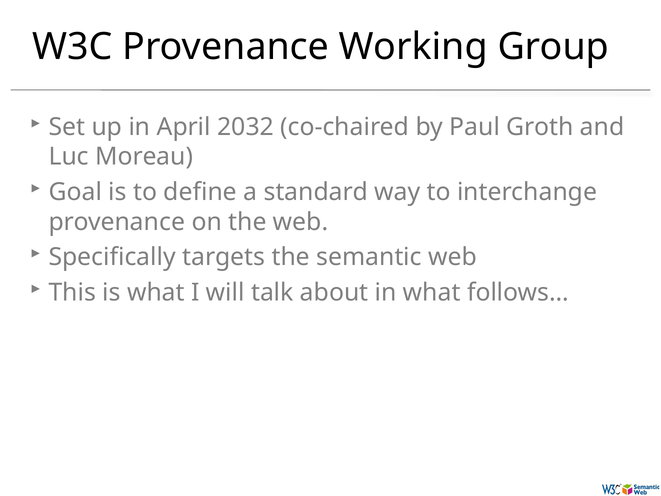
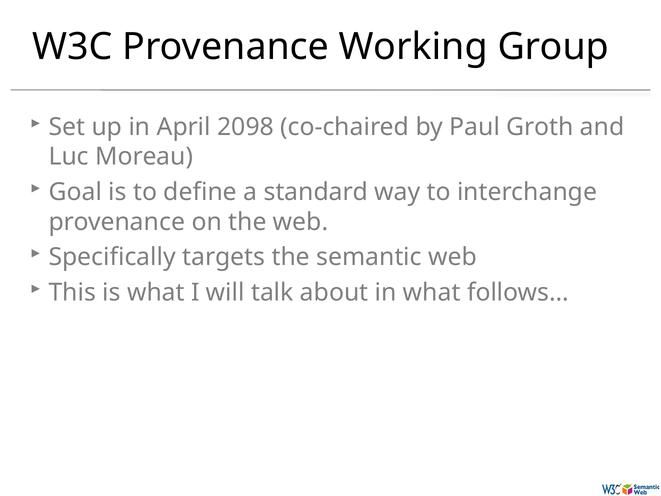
2032: 2032 -> 2098 (246, 127)
